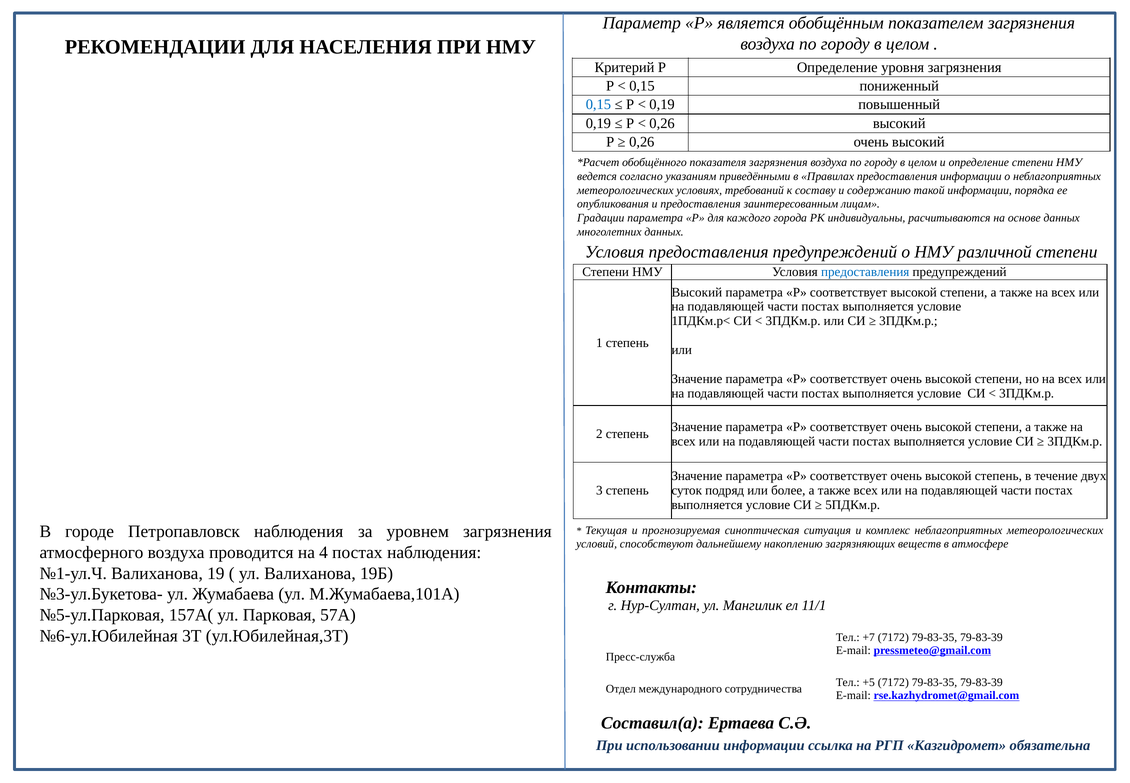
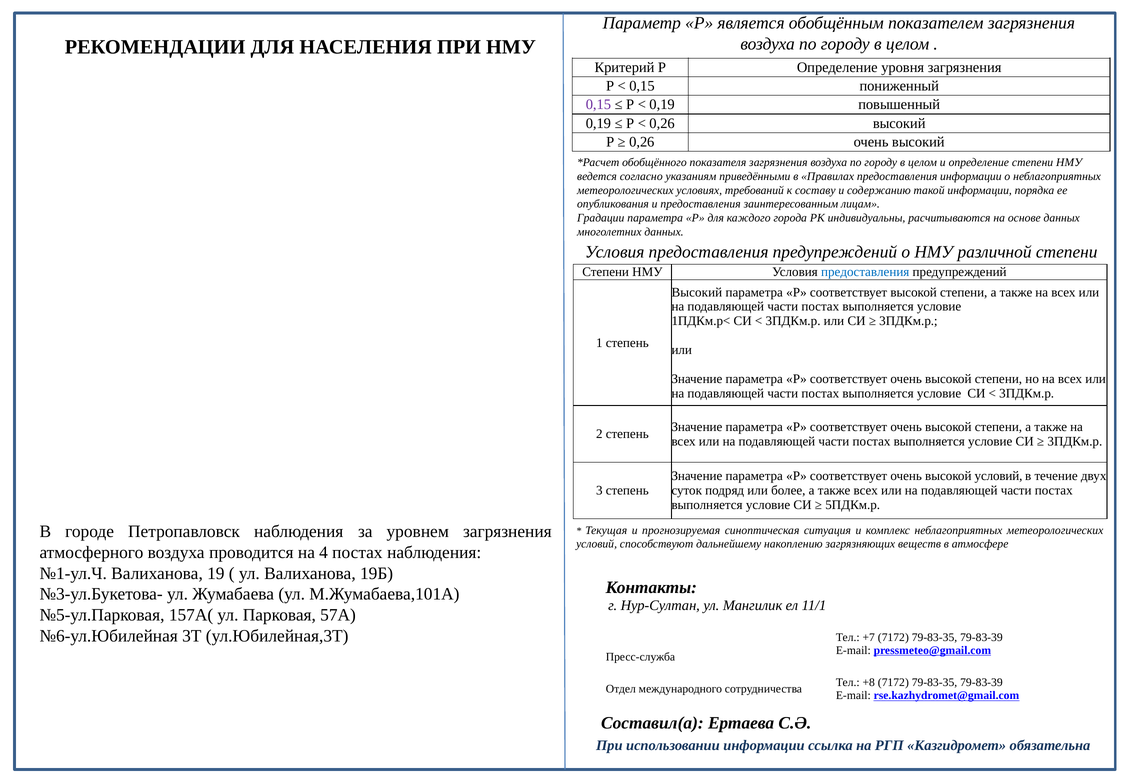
0,15 colour: blue -> purple (598, 104)
высокой степень: степень -> условий (999, 476)
+5: +5 -> +8 (869, 682)
